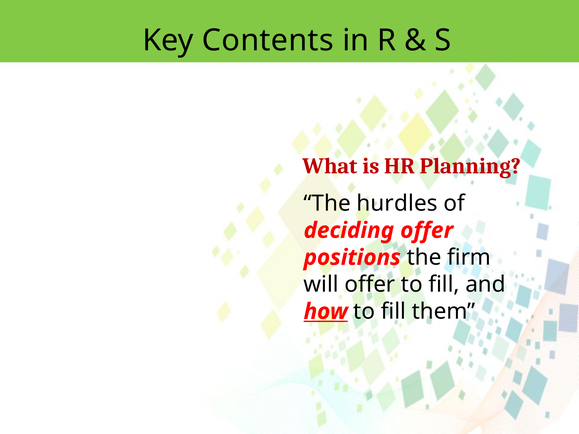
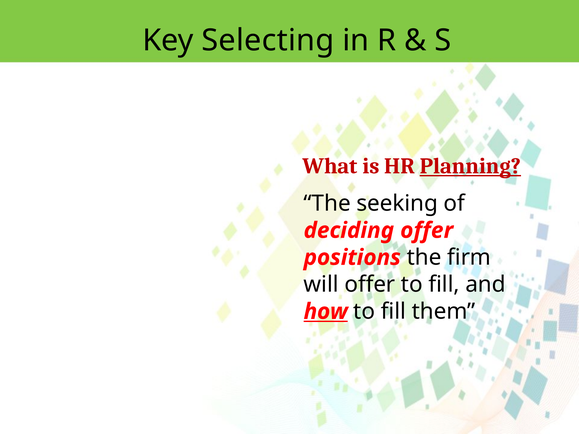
Contents: Contents -> Selecting (268, 40)
Planning underline: none -> present (470, 166)
hurdles: hurdles -> seeking (397, 204)
